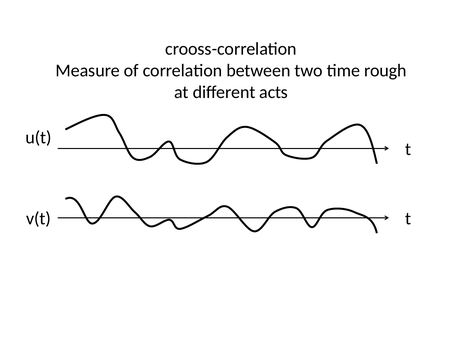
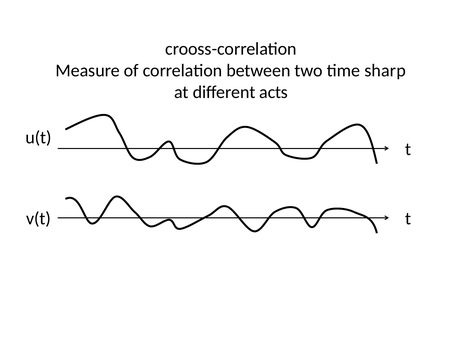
rough: rough -> sharp (385, 71)
